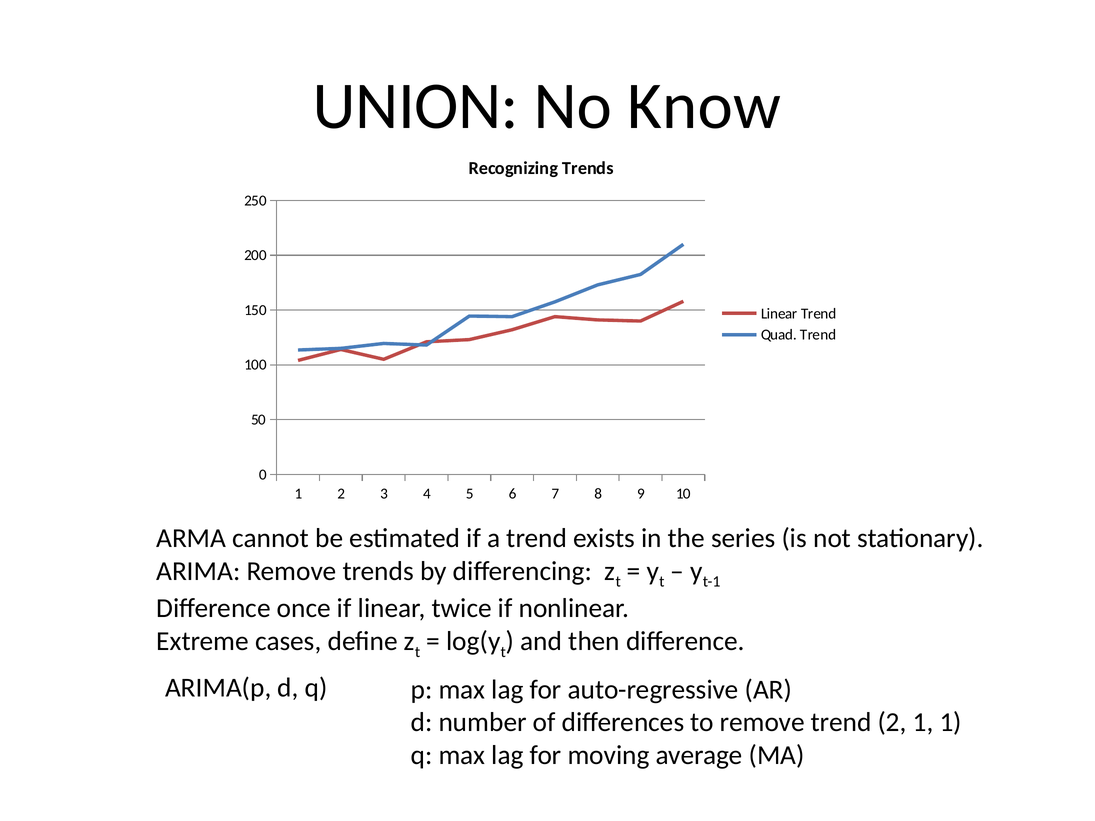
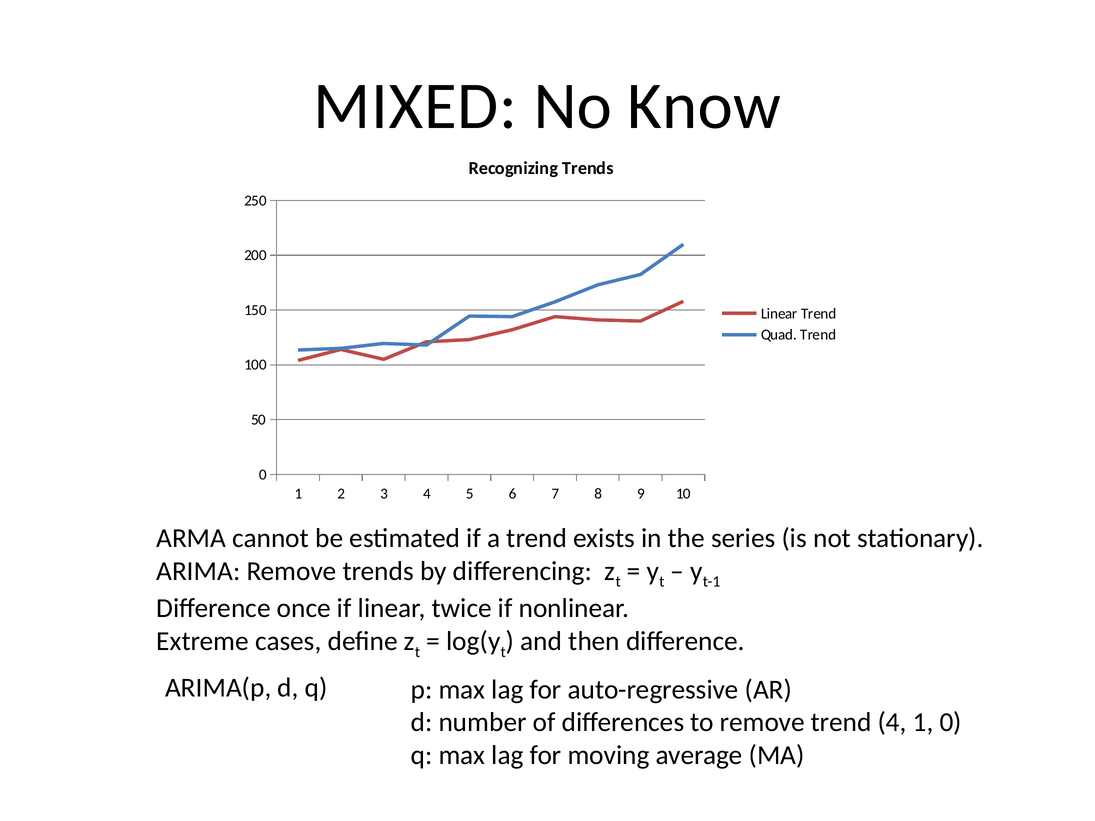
UNION: UNION -> MIXED (415, 106)
trend 2: 2 -> 4 (892, 723)
1 1: 1 -> 0 (951, 723)
